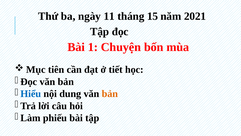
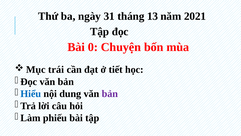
11: 11 -> 31 (109, 16)
15: 15 -> 13 (152, 16)
1: 1 -> 0 (93, 47)
tiên: tiên -> trái (56, 69)
bản colour: orange -> purple (110, 94)
